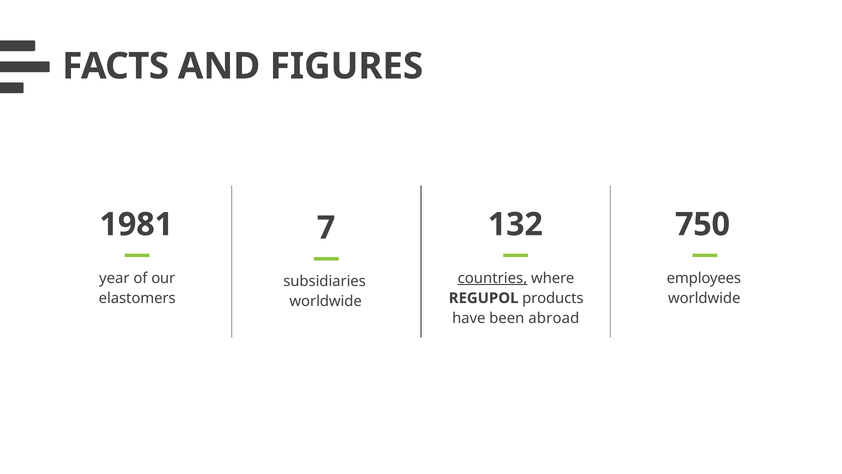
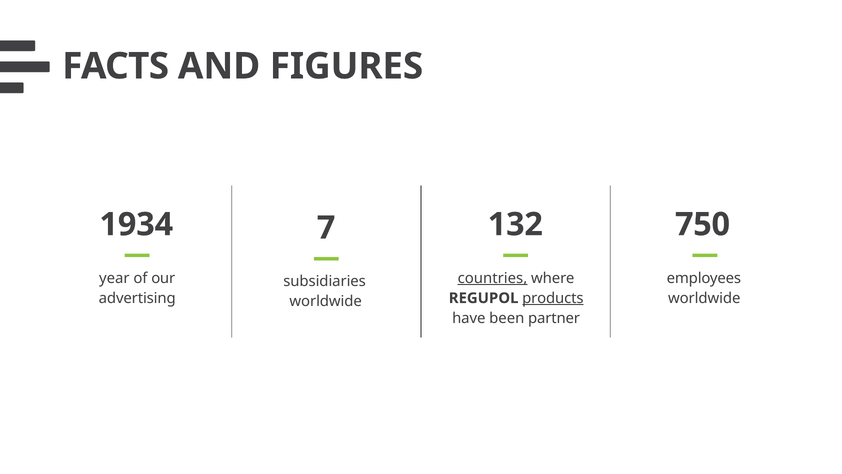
1981: 1981 -> 1934 (136, 224)
elastomers: elastomers -> advertising (137, 298)
products underline: none -> present (553, 298)
abroad: abroad -> partner (554, 318)
